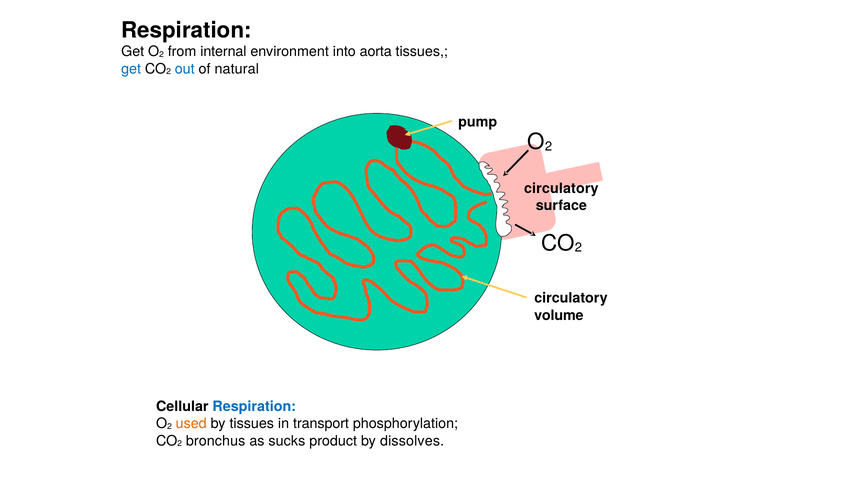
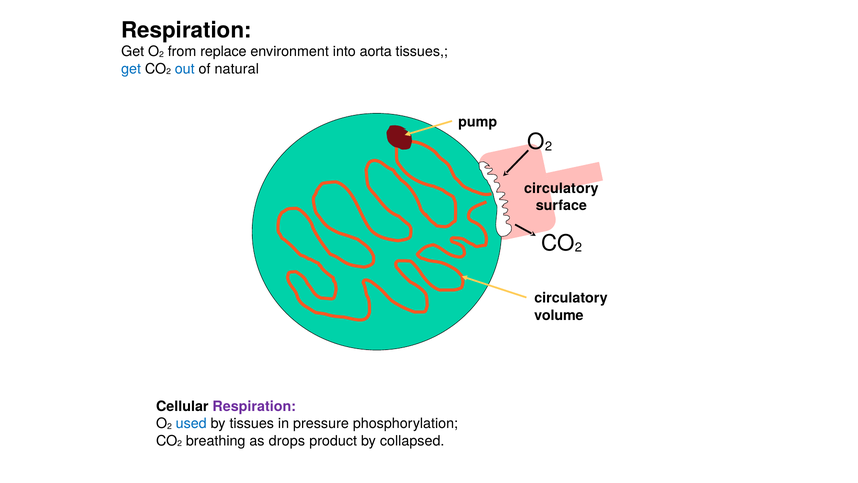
internal: internal -> replace (223, 52)
Respiration colour: blue -> purple (254, 406)
used colour: orange -> blue (191, 423)
transport: transport -> pressure (321, 423)
bronchus: bronchus -> breathing (216, 440)
sucks: sucks -> drops (287, 440)
dissolves: dissolves -> collapsed (412, 440)
